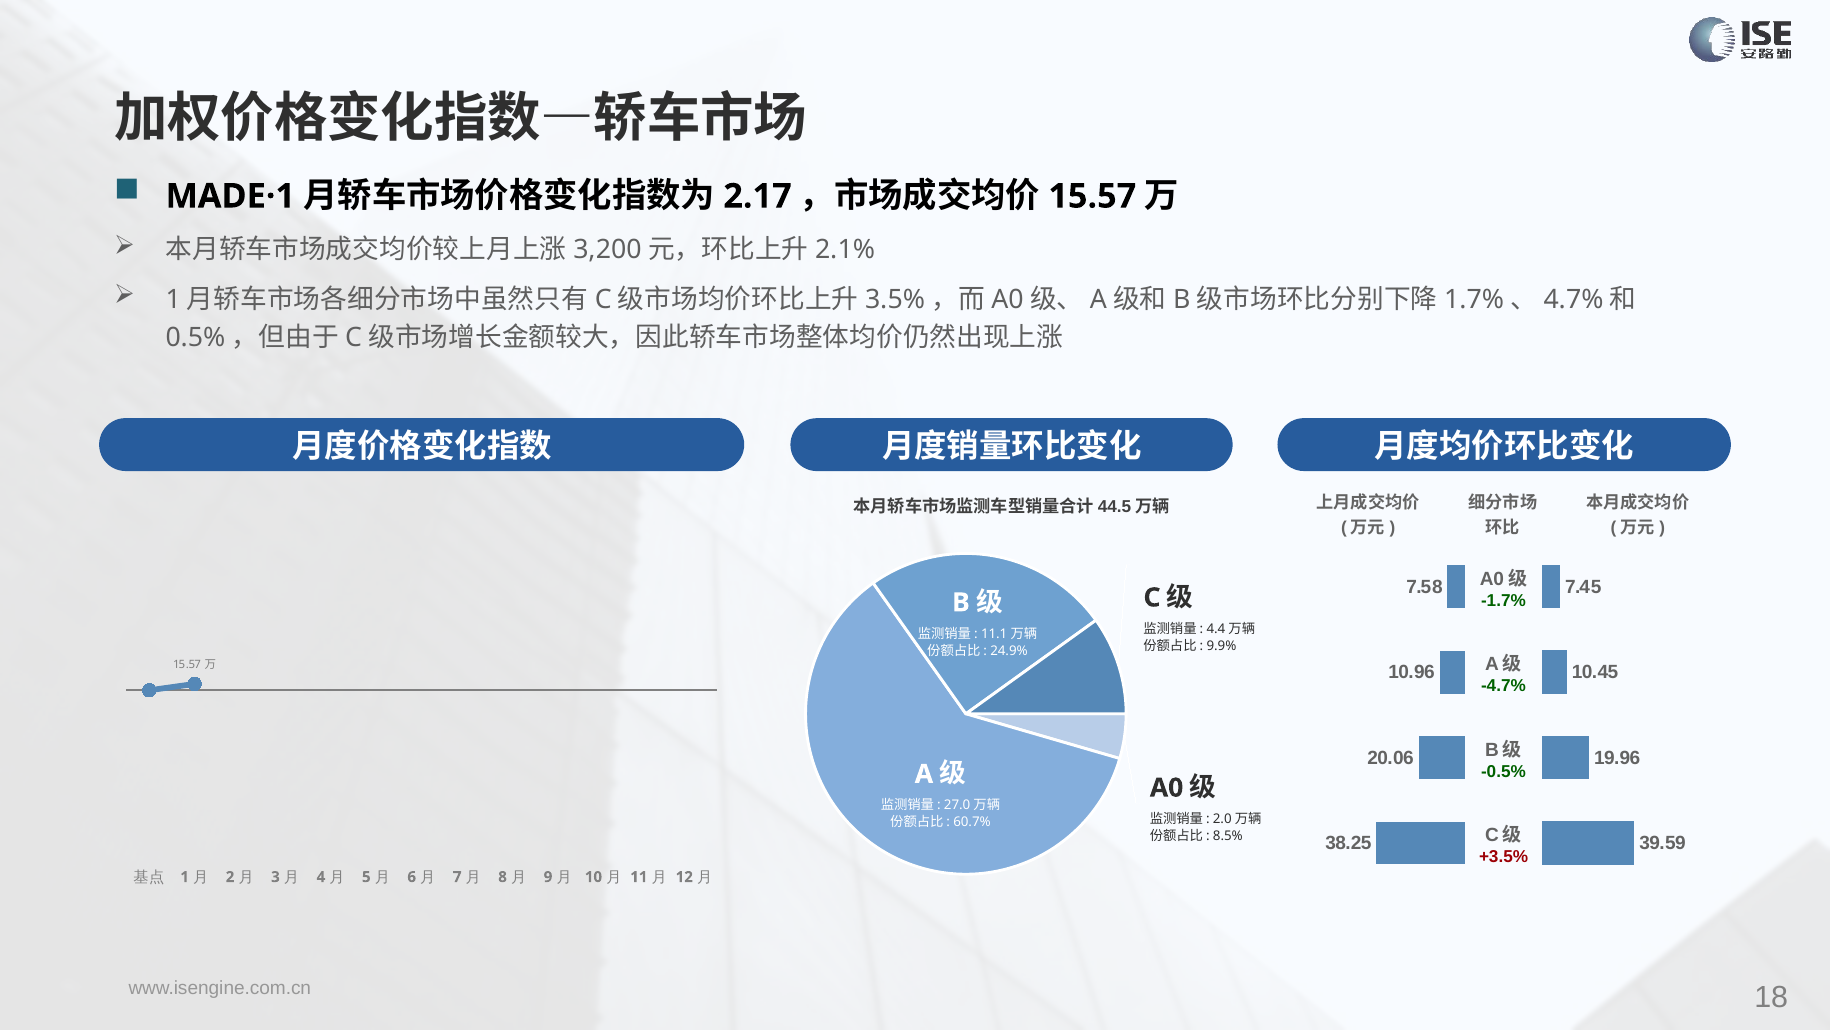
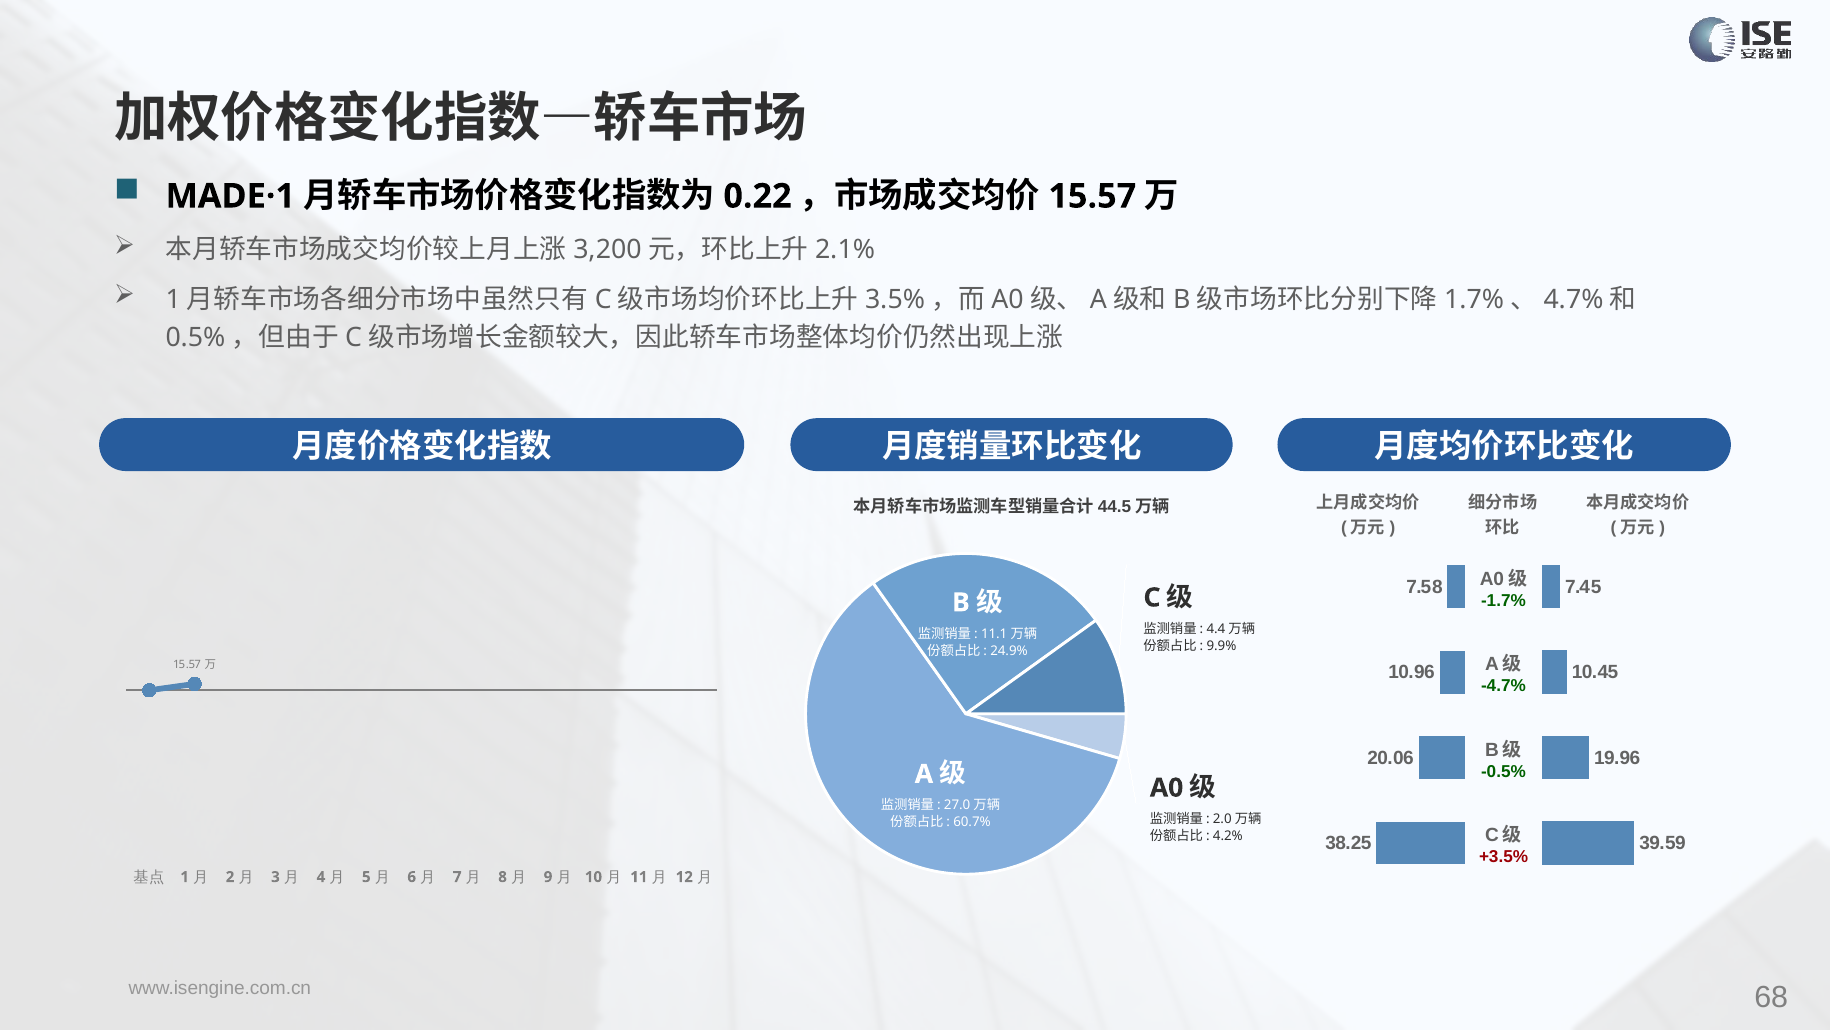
2.17: 2.17 -> 0.22 (758, 196)
8.5%: 8.5% -> 4.2% (1228, 836)
18: 18 -> 68 (1771, 997)
